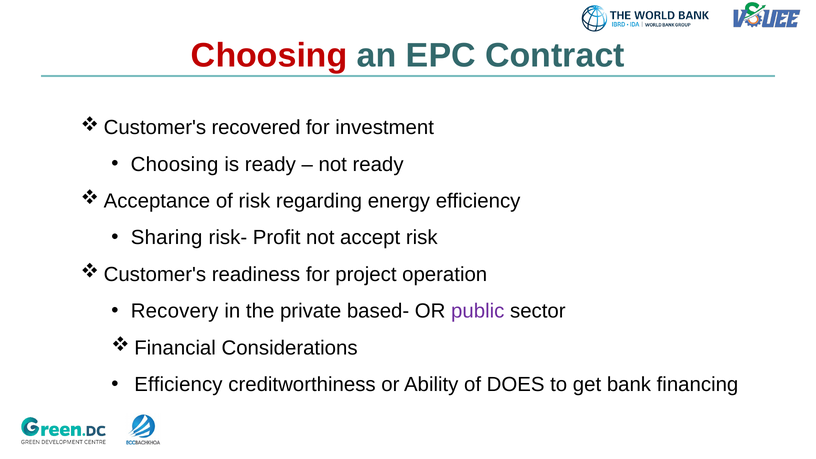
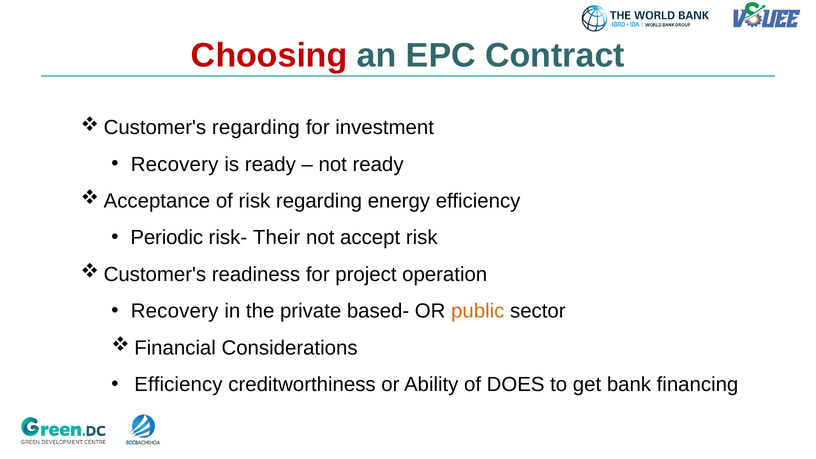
recovered: recovered -> regarding (256, 128)
Choosing: Choosing -> Recovery (175, 164)
Sharing: Sharing -> Periodic (167, 238)
Profit: Profit -> Their (277, 238)
public colour: purple -> orange (478, 311)
